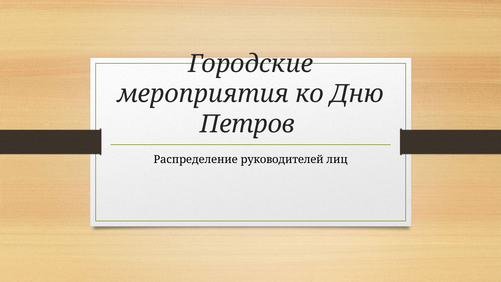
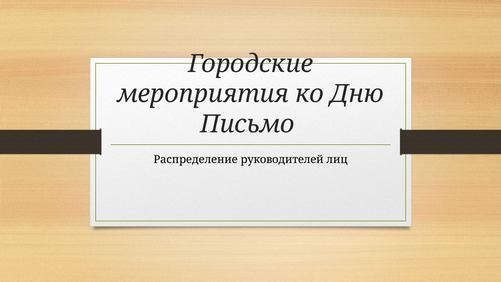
Петров: Петров -> Письмо (247, 124)
